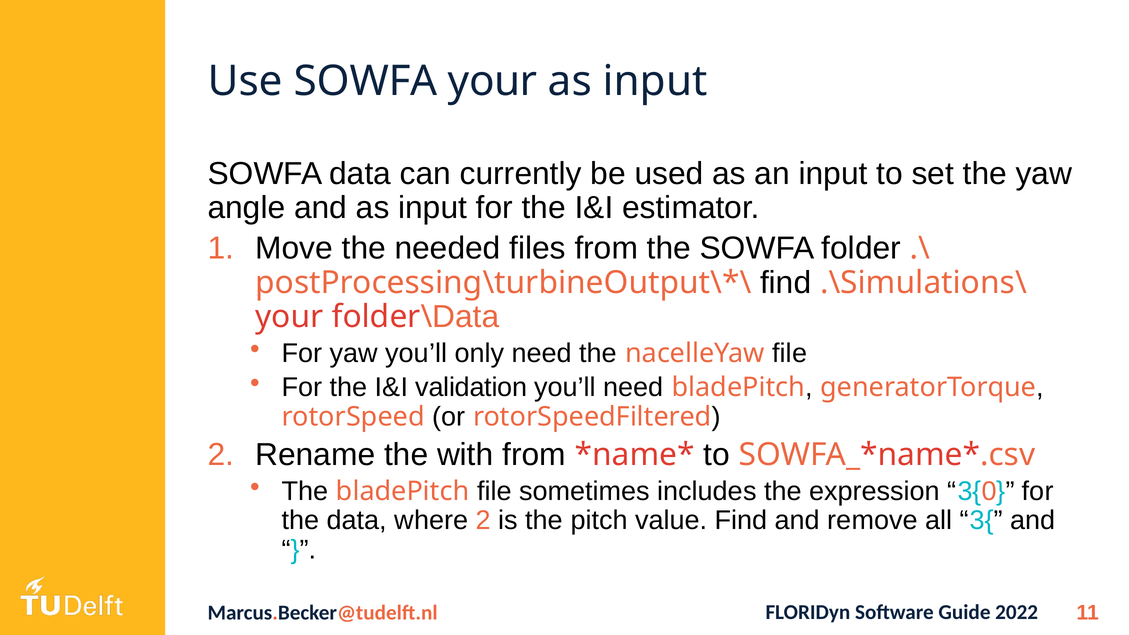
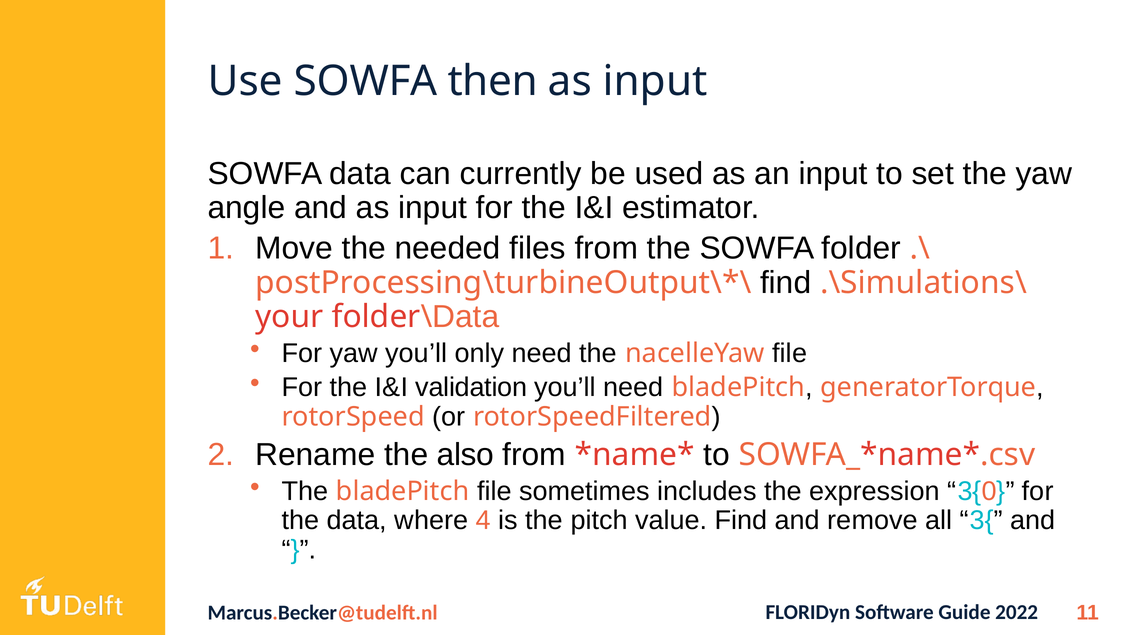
SOWFA your: your -> then (493, 81)
with: with -> also (465, 455)
where 2: 2 -> 4 (483, 520)
